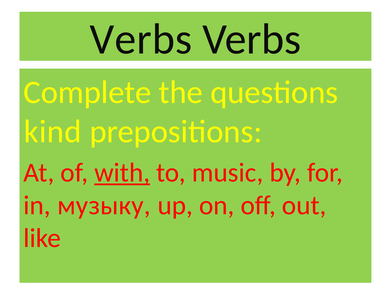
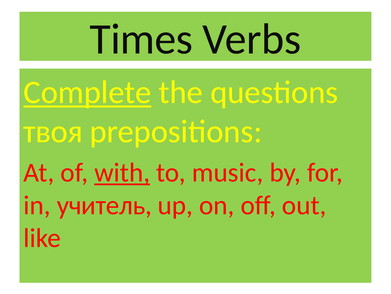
Verbs: Verbs -> Times (141, 39)
Complete underline: none -> present (87, 92)
kind: kind -> твоя (53, 131)
музыку: музыку -> учитель (104, 205)
